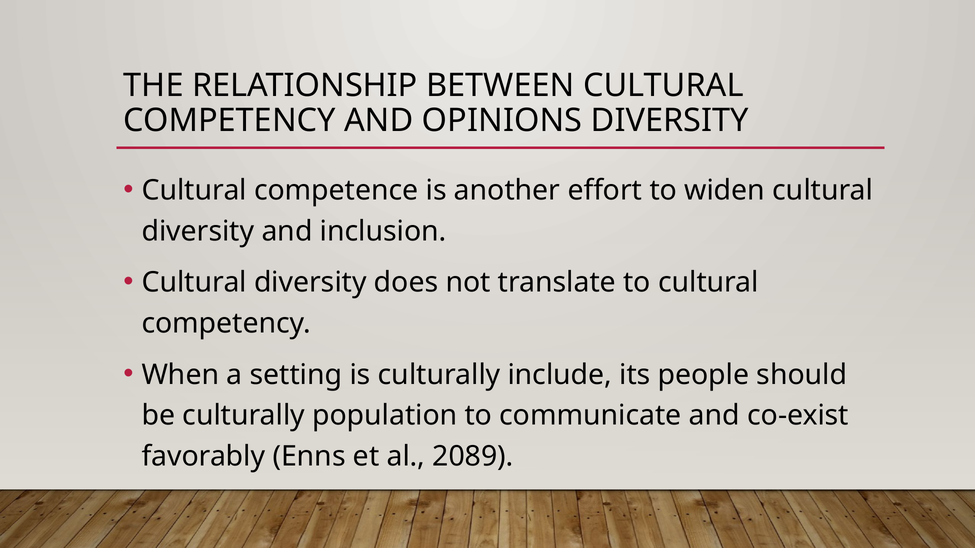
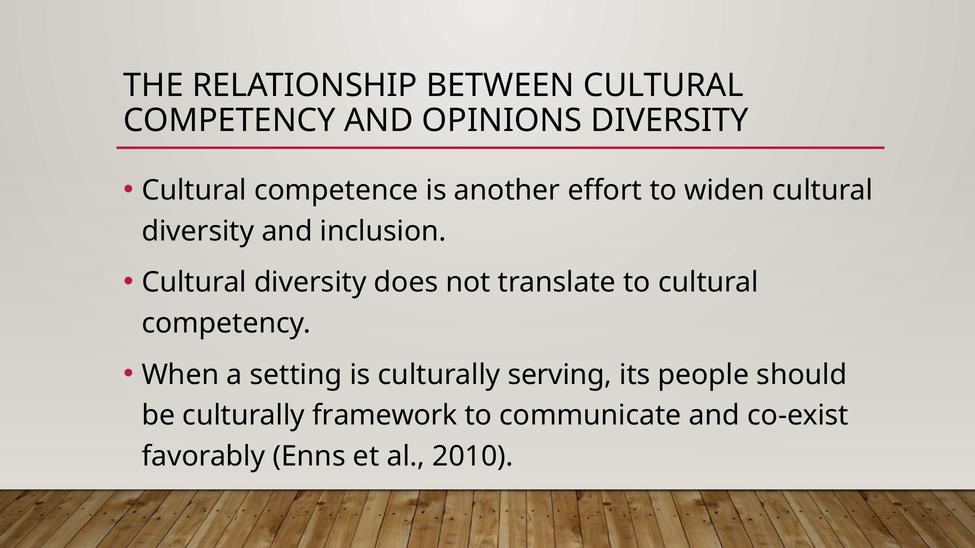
include: include -> serving (560, 375)
population: population -> framework (385, 416)
2089: 2089 -> 2010 (473, 457)
